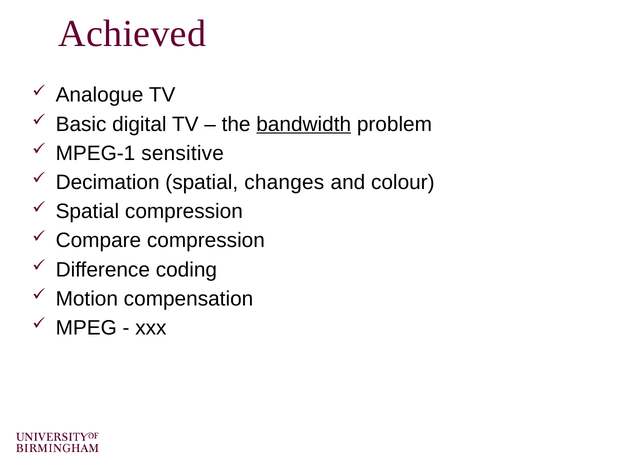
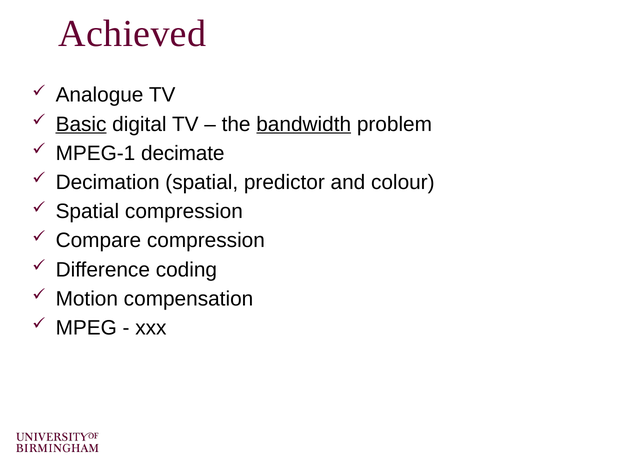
Basic underline: none -> present (81, 124)
sensitive: sensitive -> decimate (183, 153)
changes: changes -> predictor (284, 182)
